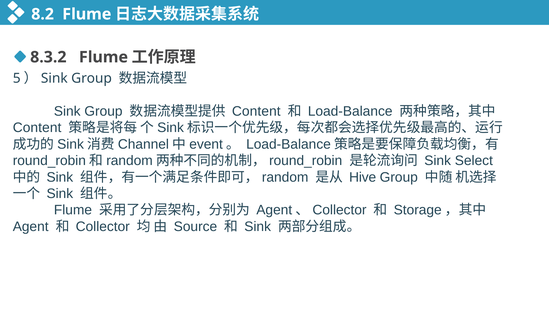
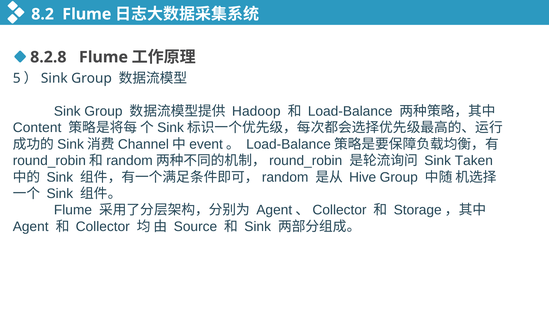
8.3.2: 8.3.2 -> 8.2.8 (48, 57)
Content: Content -> Hadoop (256, 111)
Select: Select -> Taken (474, 160)
